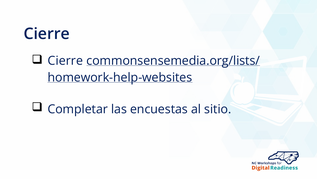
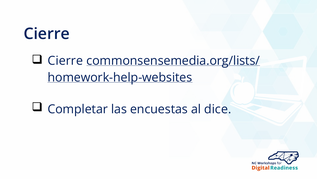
sitio: sitio -> dice (218, 109)
